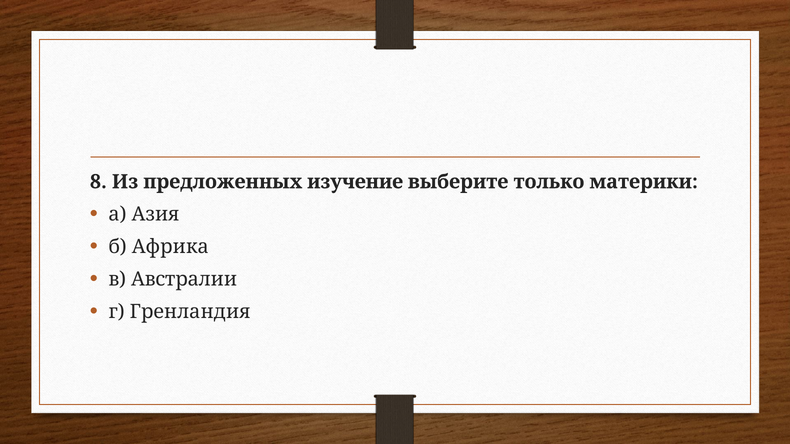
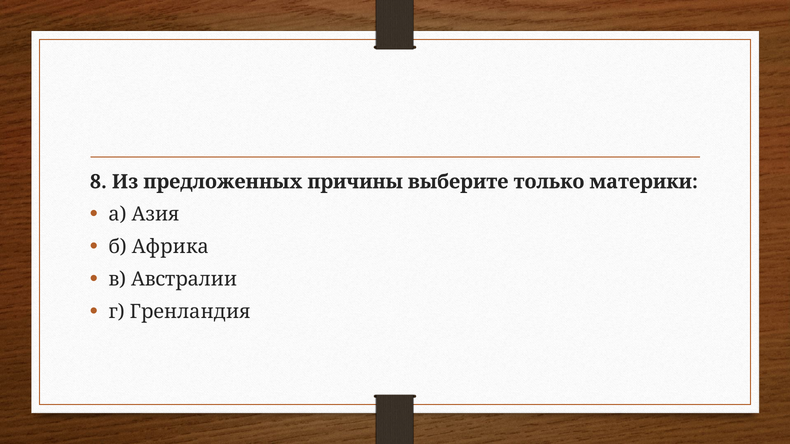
изучение: изучение -> причины (355, 182)
